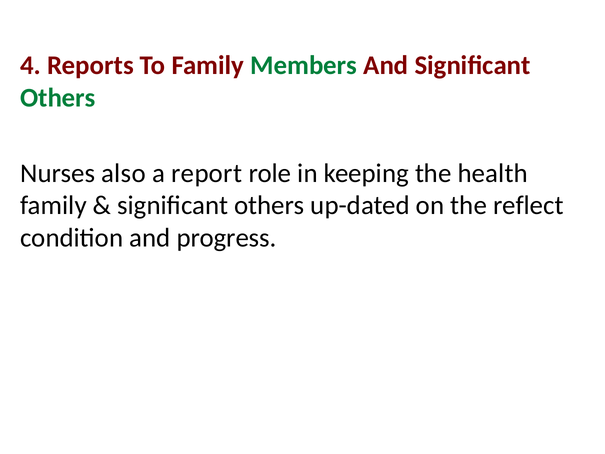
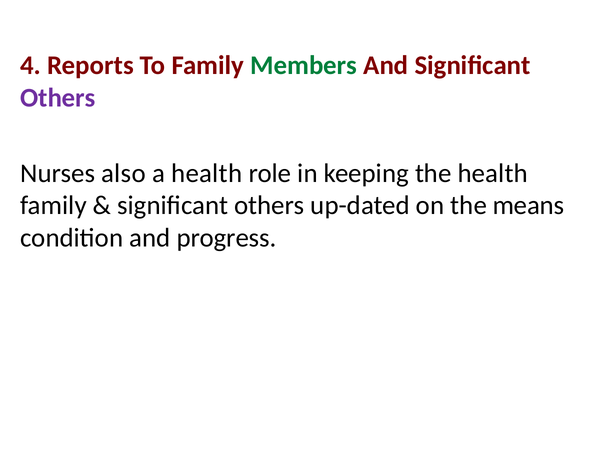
Others colour: green -> purple (58, 98)
a report: report -> health (207, 173)
reflect: reflect -> means (528, 205)
